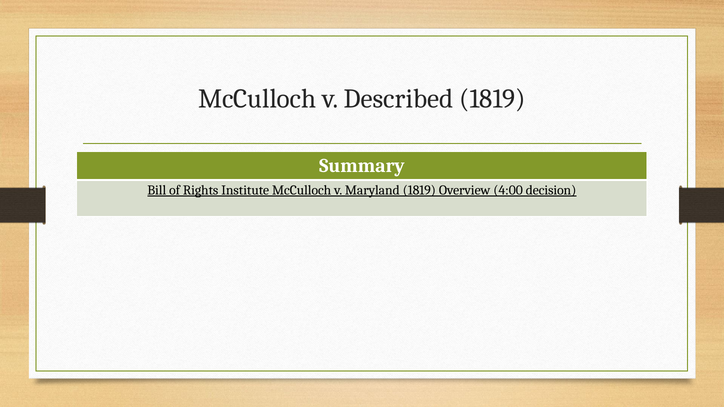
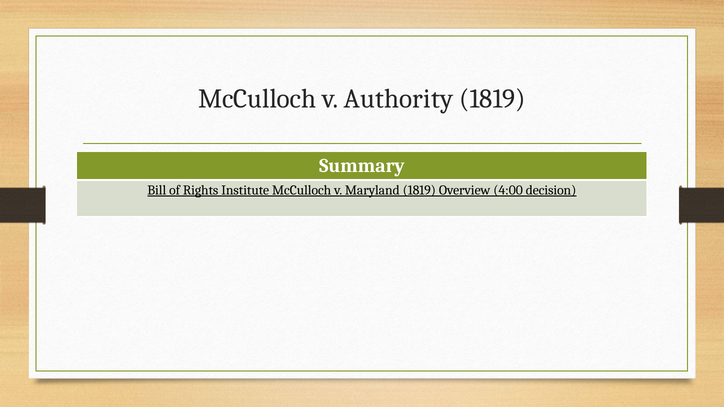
Described: Described -> Authority (398, 99)
